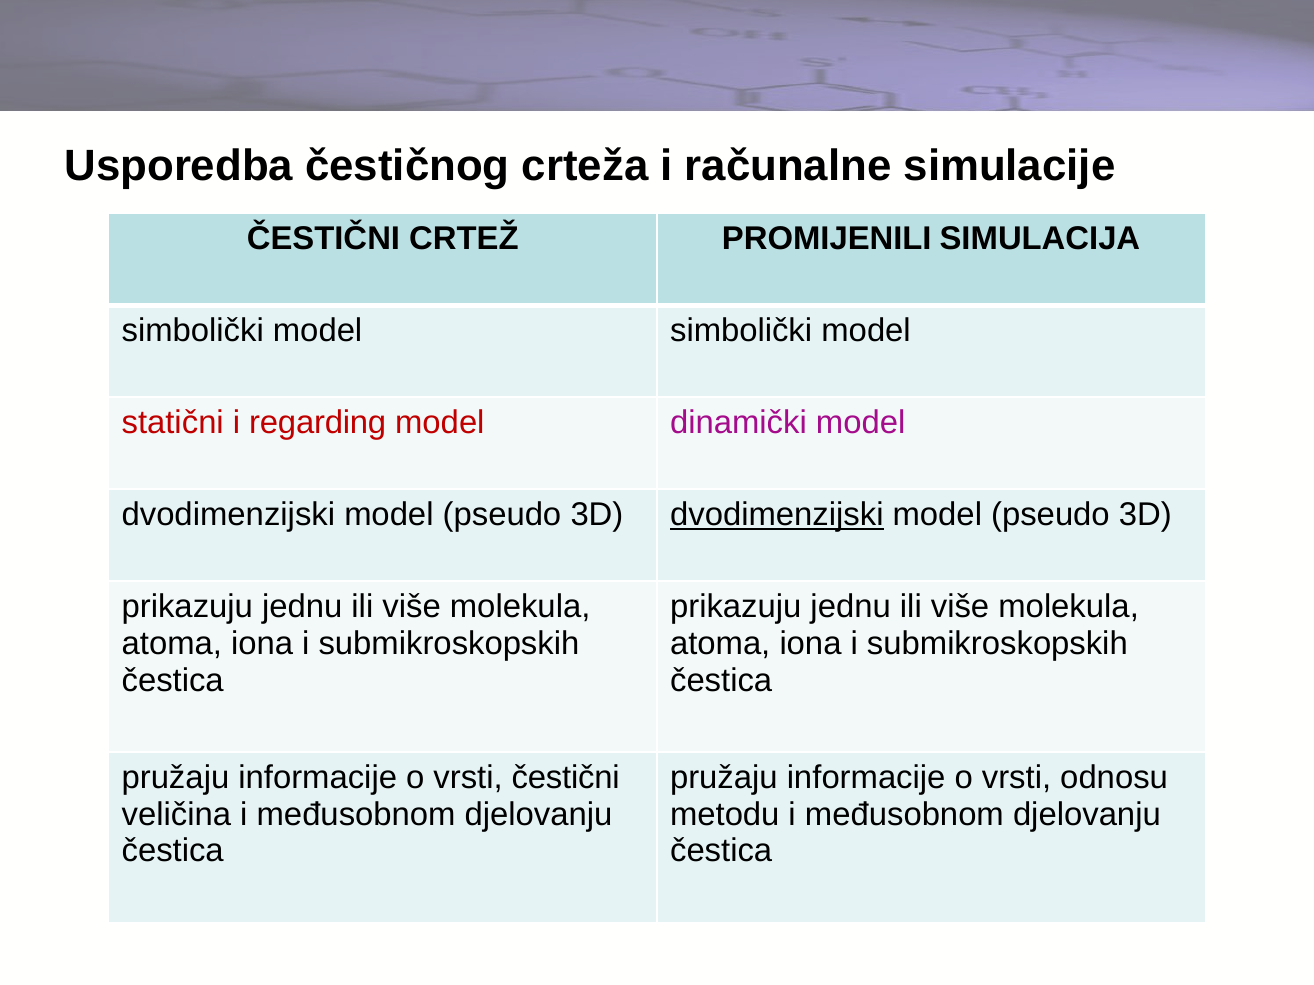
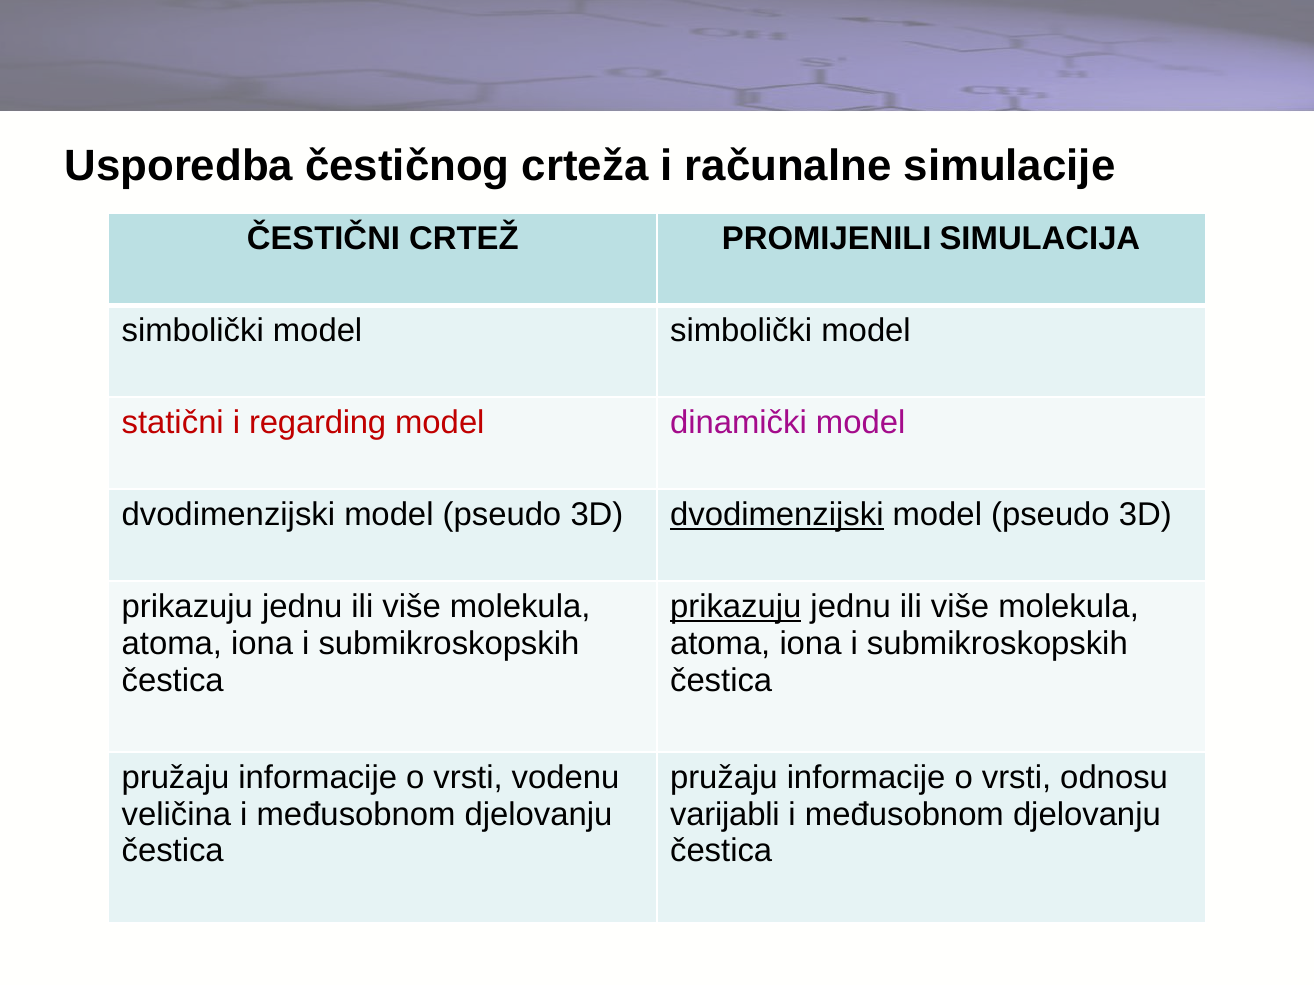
prikazuju underline: none -> present (736, 607)
vrsti čestični: čestični -> vodenu (566, 778)
metodu: metodu -> varijabli (725, 815)
